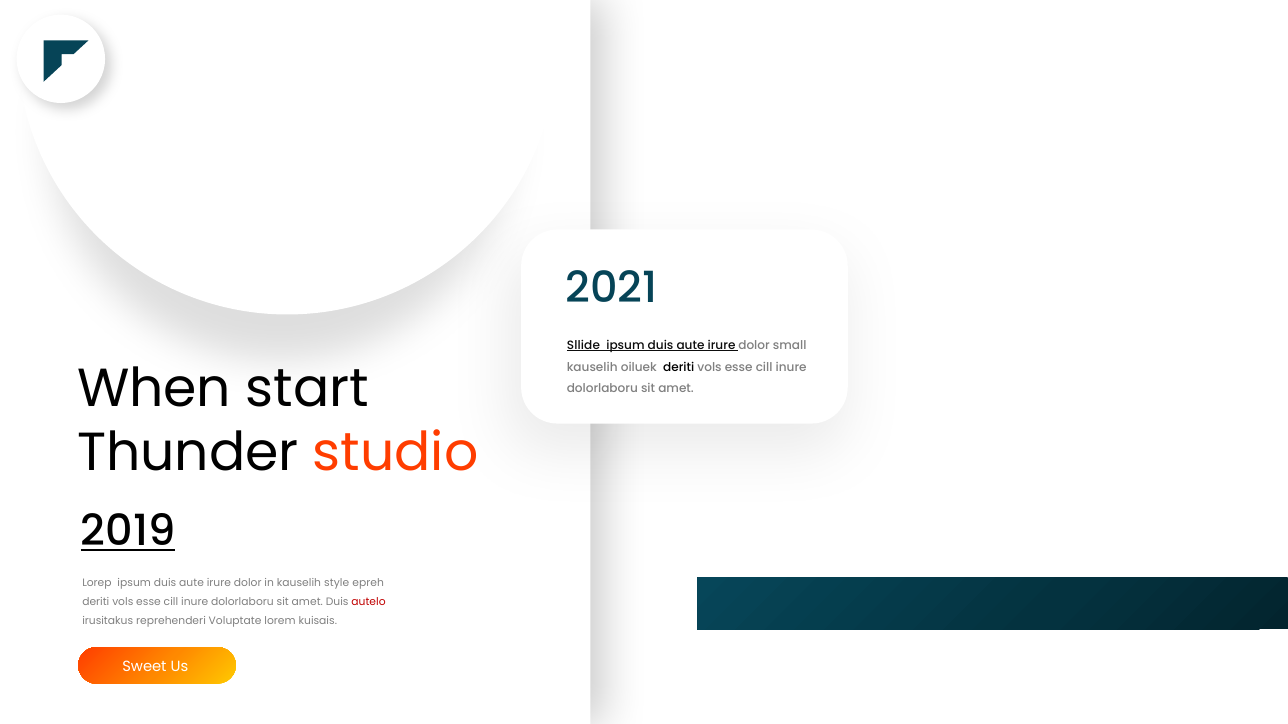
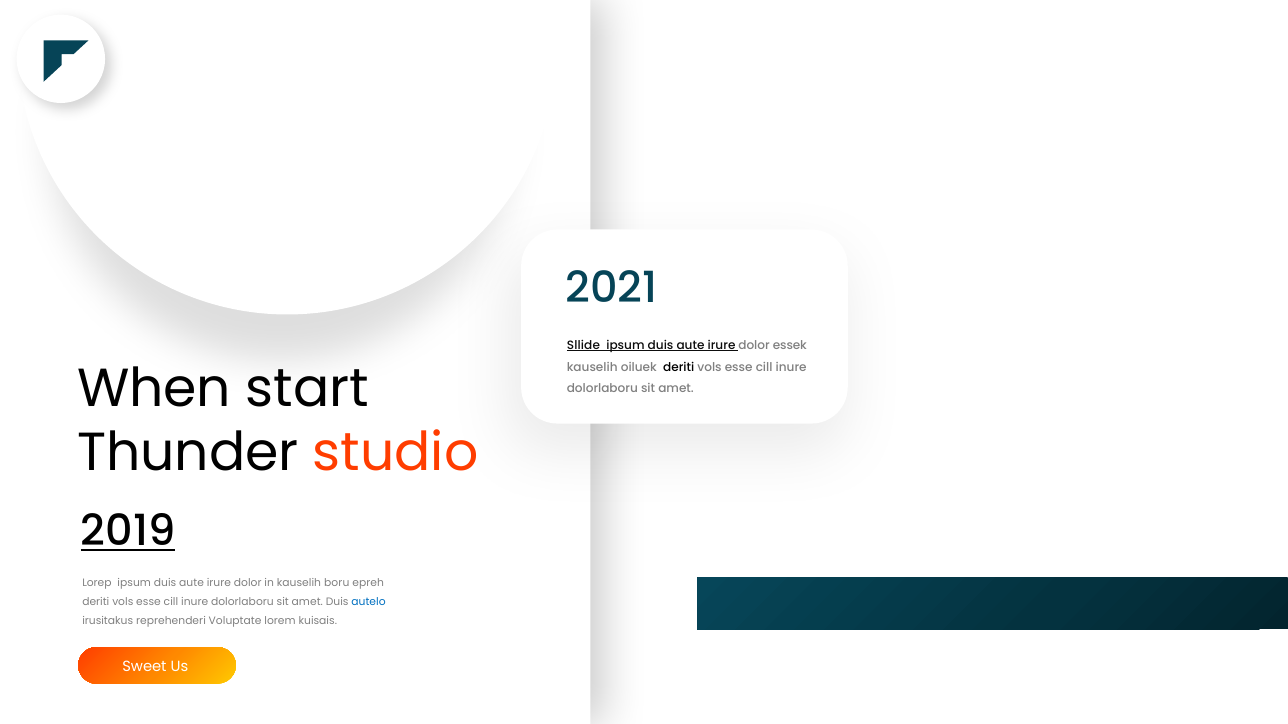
small: small -> essek (790, 346)
style: style -> boru (337, 583)
autelo colour: red -> blue (369, 602)
